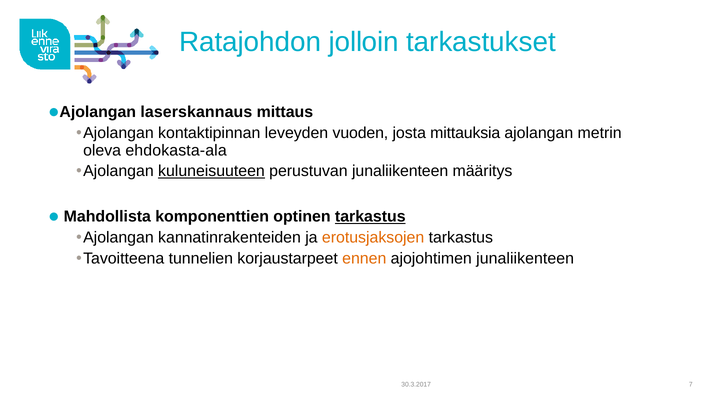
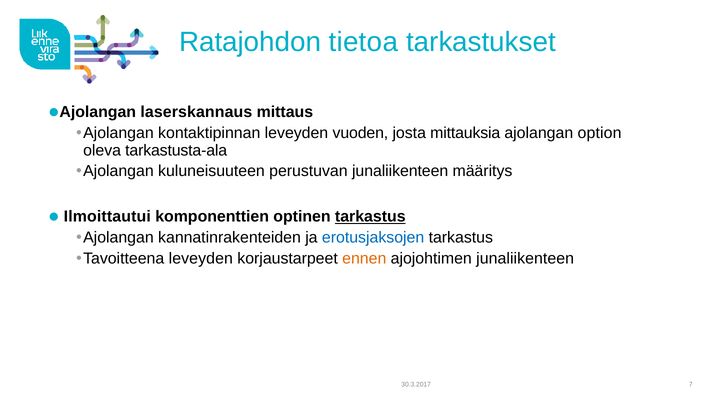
jolloin: jolloin -> tietoa (364, 42)
metrin: metrin -> option (600, 133)
ehdokasta-ala: ehdokasta-ala -> tarkastusta-ala (176, 150)
kuluneisuuteen underline: present -> none (211, 171)
Mahdollista: Mahdollista -> Ilmoittautui (107, 217)
erotusjaksojen colour: orange -> blue (373, 237)
Tavoitteena tunnelien: tunnelien -> leveyden (201, 258)
